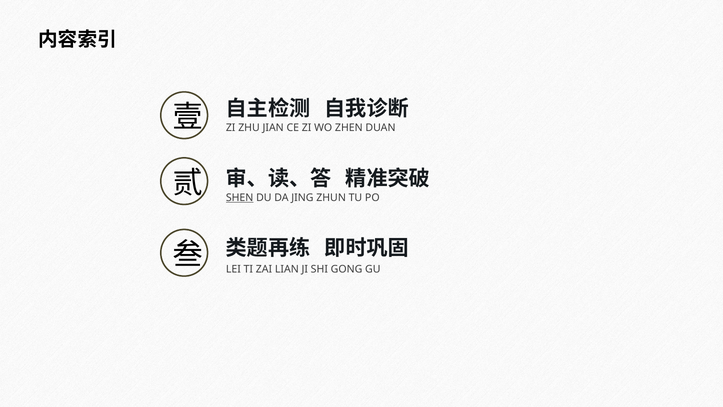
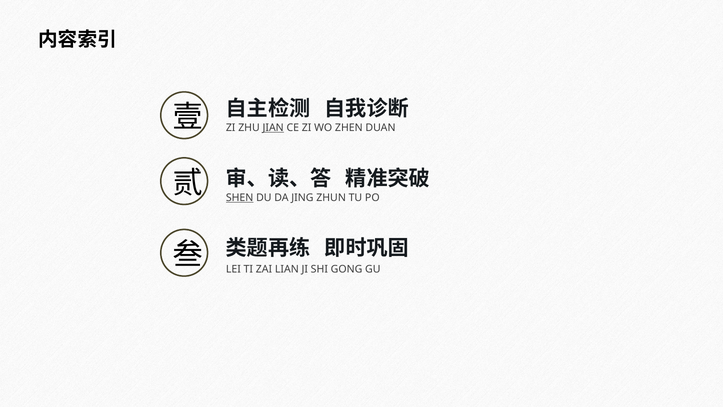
JIAN underline: none -> present (273, 128)
